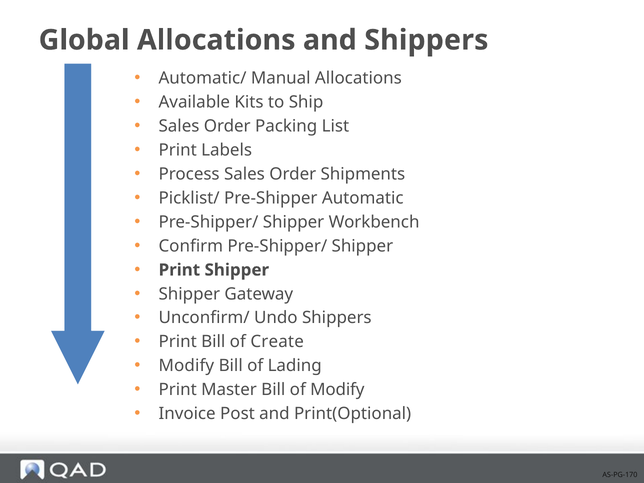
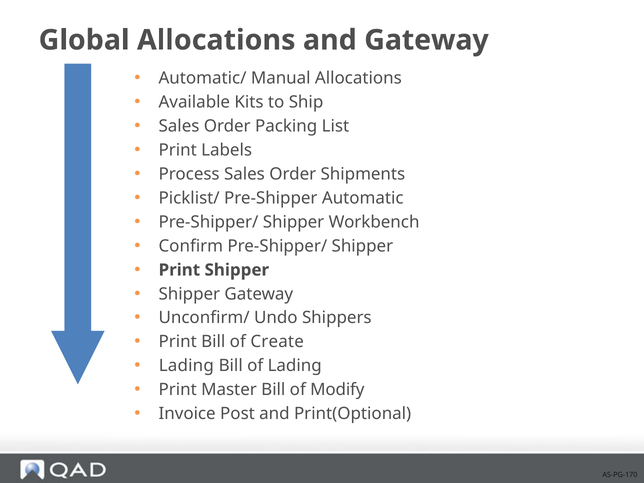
and Shippers: Shippers -> Gateway (426, 40)
Modify: Modify -> Lading (186, 366)
